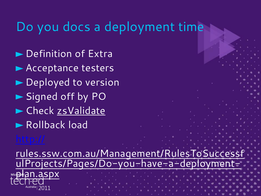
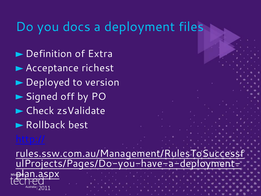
time: time -> files (191, 27)
testers: testers -> richest (98, 68)
zsValidate underline: present -> none (81, 111)
load: load -> best (78, 125)
